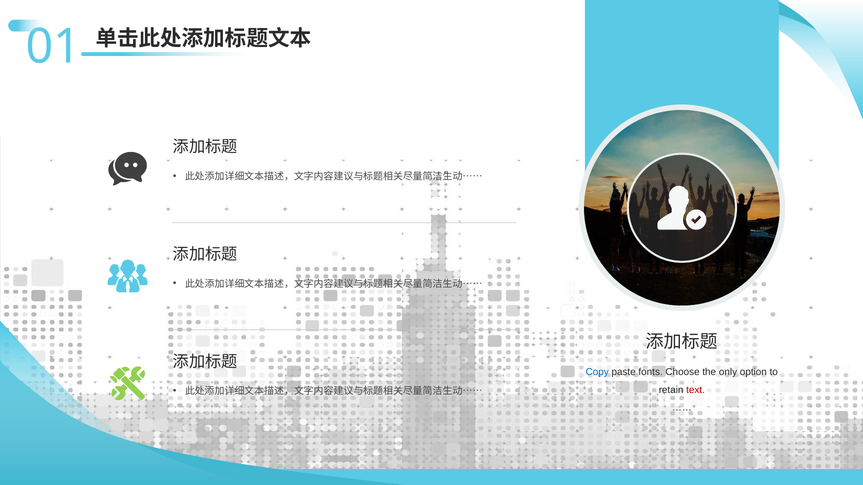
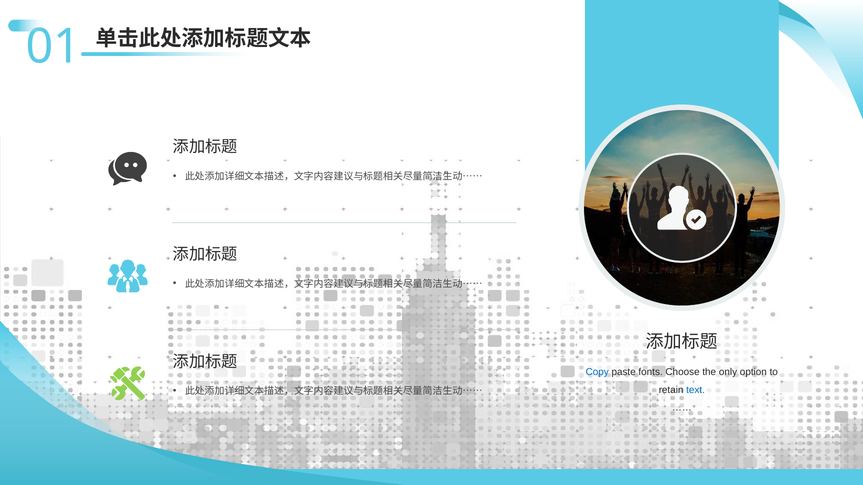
text colour: red -> blue (696, 390)
